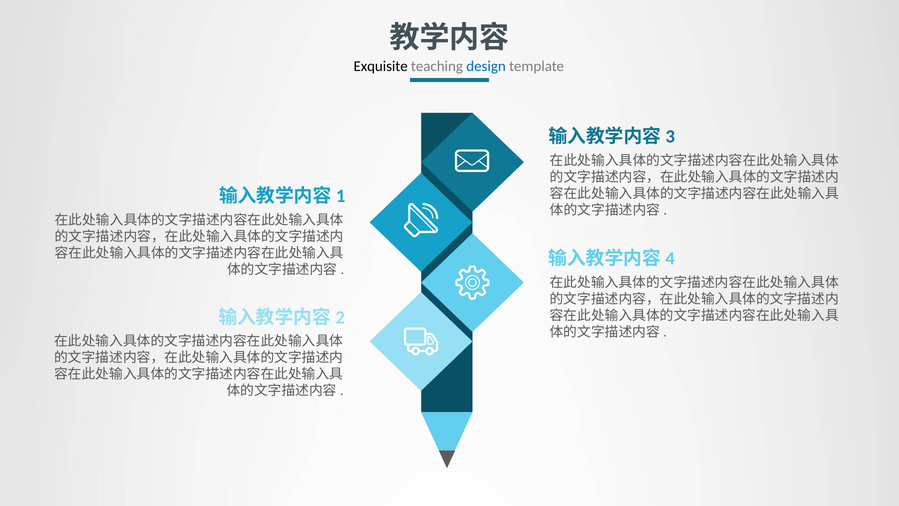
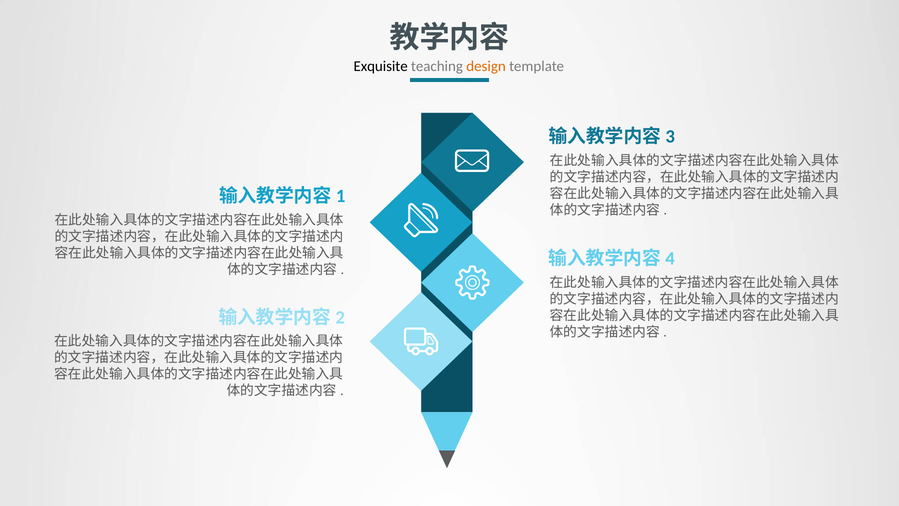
design colour: blue -> orange (486, 66)
